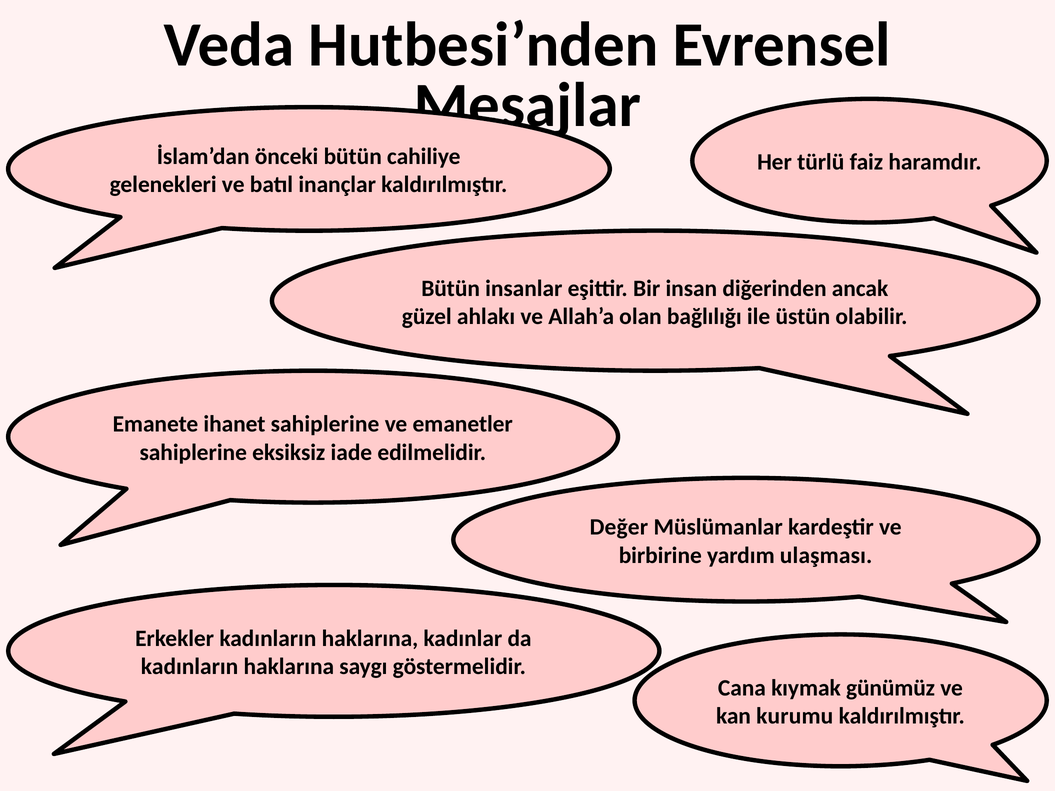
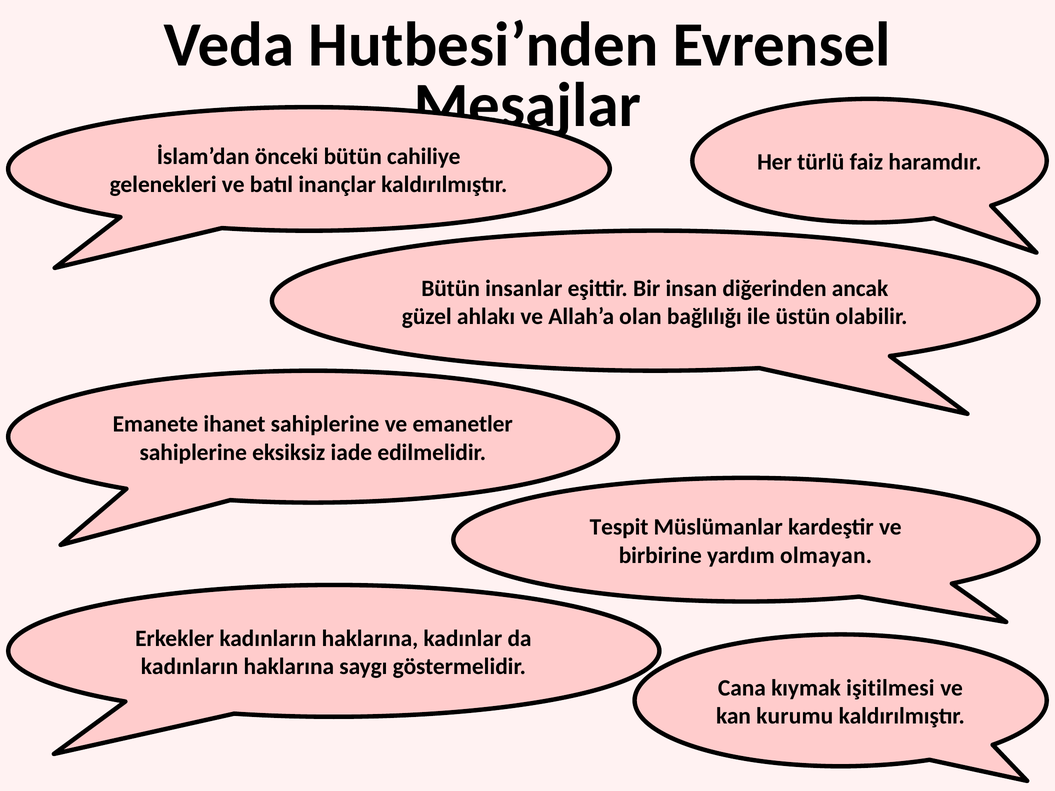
Değer: Değer -> Tespit (619, 527)
ulaşması: ulaşması -> olmayan (826, 556)
günümüz: günümüz -> işitilmesi (890, 688)
